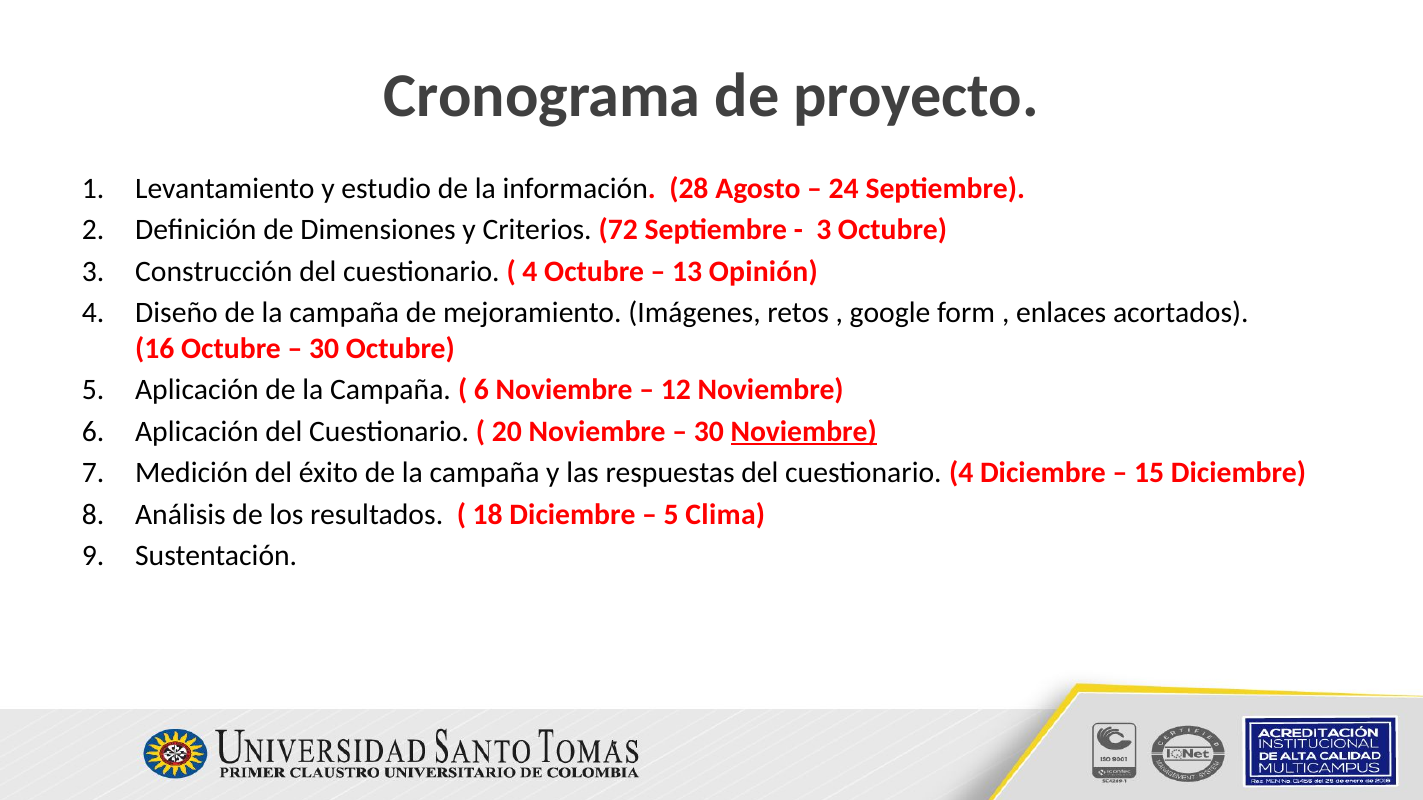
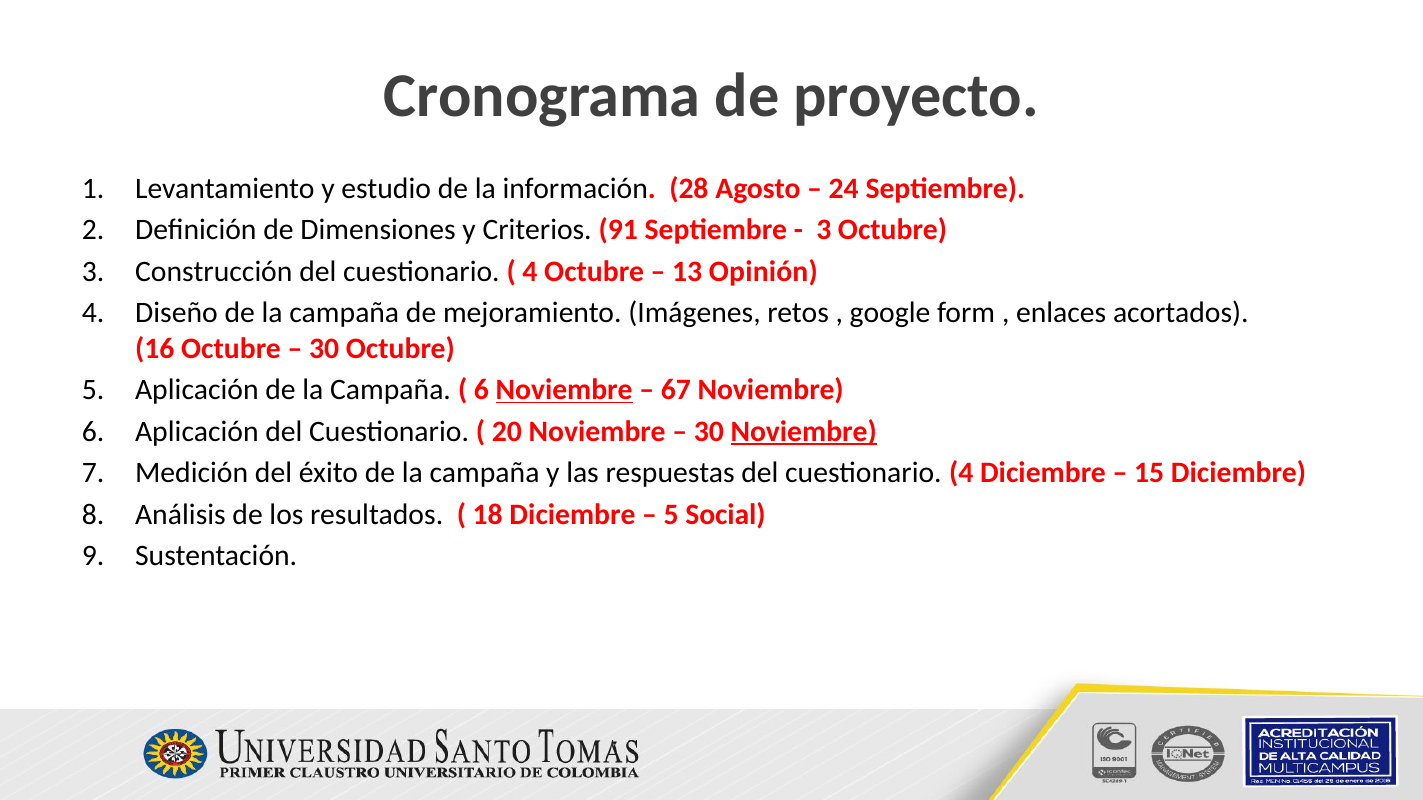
72: 72 -> 91 (618, 230)
Noviembre underline: none -> present (564, 390)
12: 12 -> 67 (676, 390)
Clima: Clima -> Social (726, 515)
